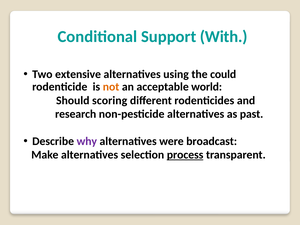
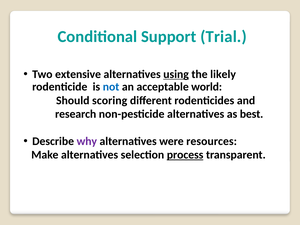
With: With -> Trial (224, 37)
using underline: none -> present (176, 74)
could: could -> likely (223, 74)
not colour: orange -> blue (111, 87)
past: past -> best (252, 114)
broadcast: broadcast -> resources (212, 141)
